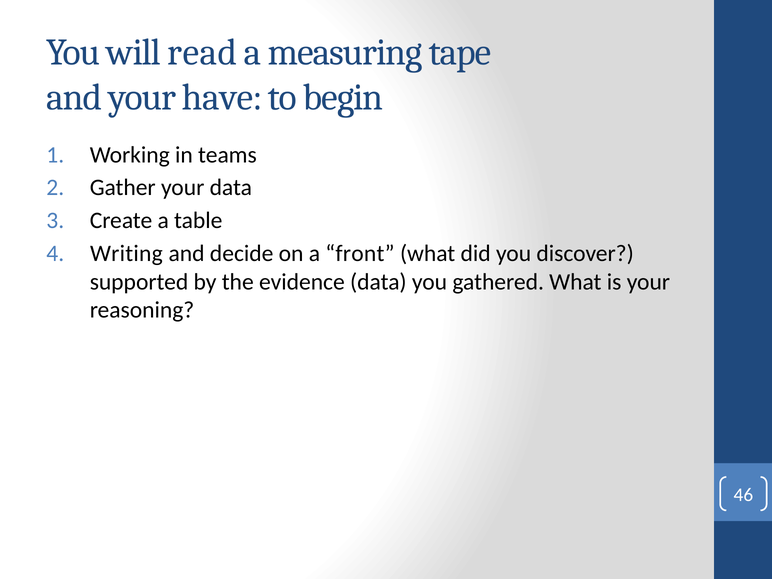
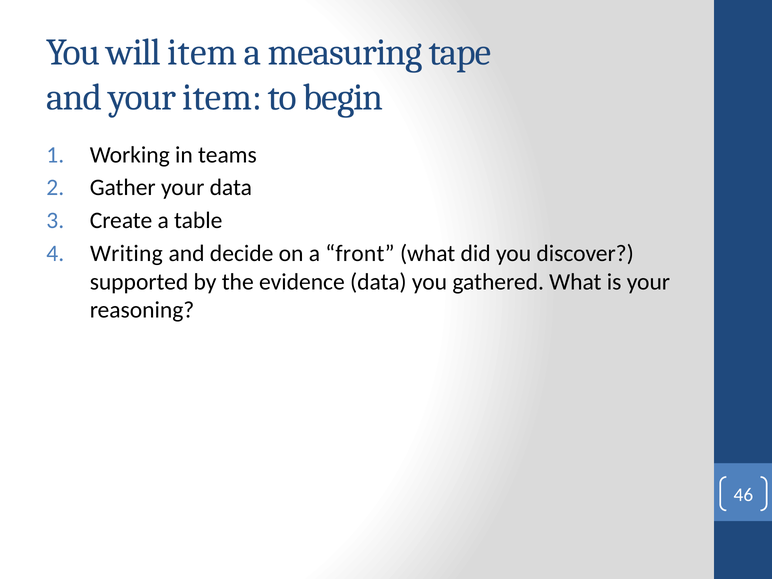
will read: read -> item (202, 52)
your have: have -> item (222, 97)
